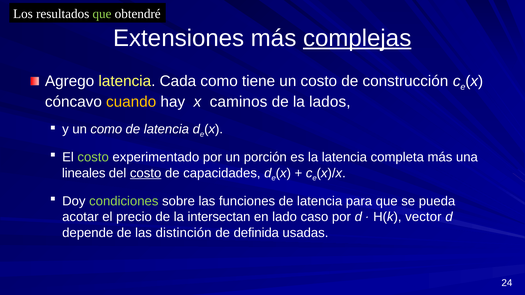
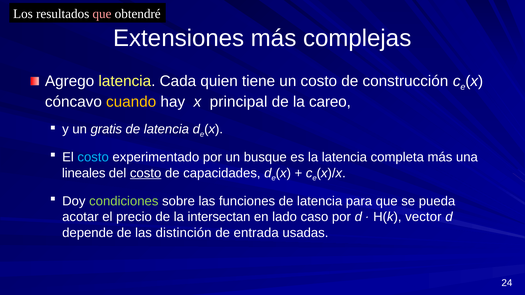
que colour: light green -> pink (102, 14)
complejas underline: present -> none (357, 38)
Cada como: como -> quien (219, 81)
caminos: caminos -> principal (239, 102)
lados: lados -> careo (330, 102)
un como: como -> gratis (106, 129)
costo colour: light green -> light blue (93, 157)
porción: porción -> busque (265, 157)
definida: definida -> entrada (256, 233)
